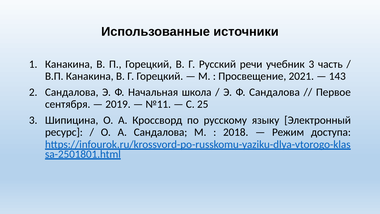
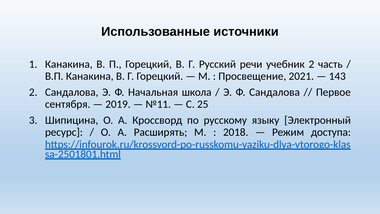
учебник 3: 3 -> 2 (311, 64)
А Сандалова: Сандалова -> Расширять (160, 132)
